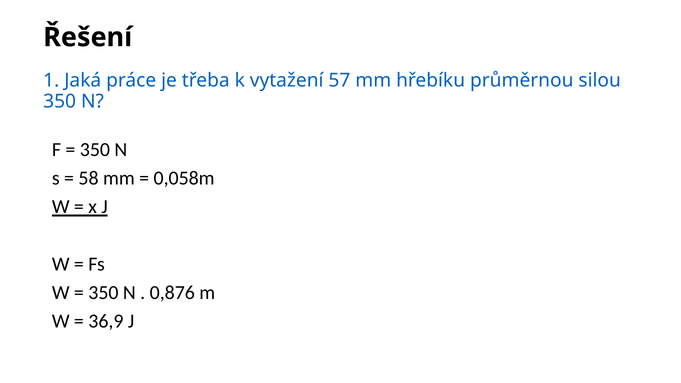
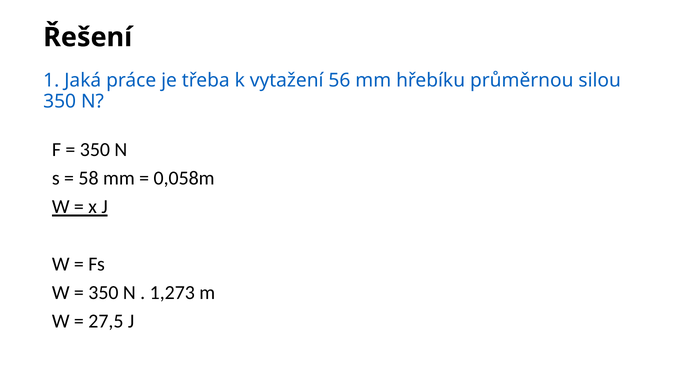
57: 57 -> 56 (339, 81)
0,876: 0,876 -> 1,273 (172, 293)
36,9: 36,9 -> 27,5 (106, 321)
